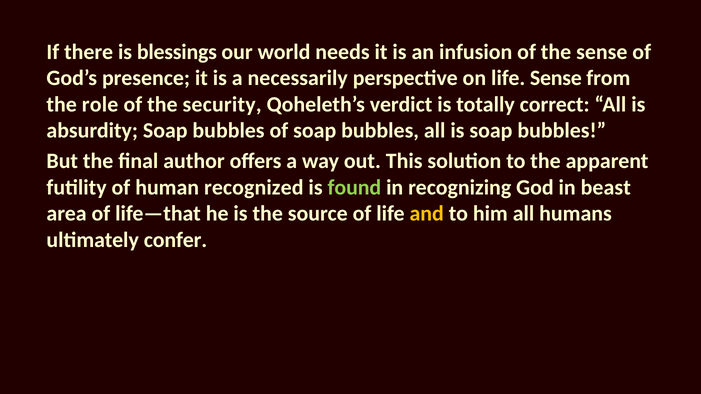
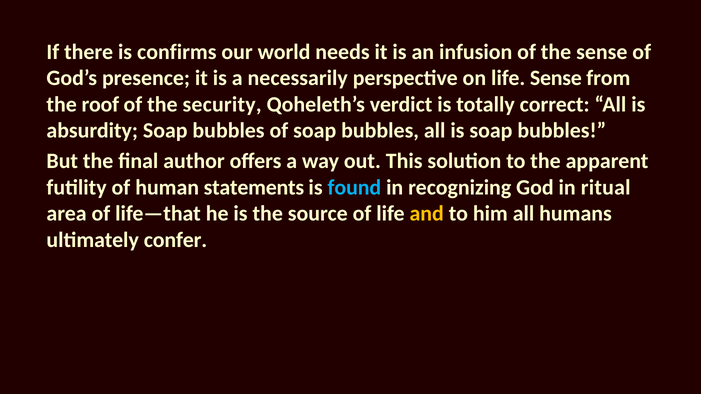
blessings: blessings -> confirms (177, 52)
role: role -> roof (100, 104)
recognized: recognized -> statements (254, 188)
found colour: light green -> light blue (354, 188)
beast: beast -> ritual (606, 188)
